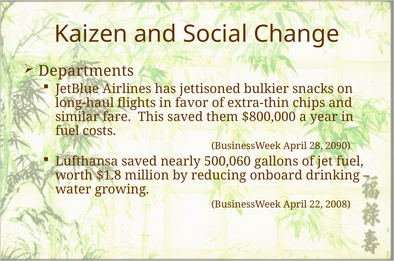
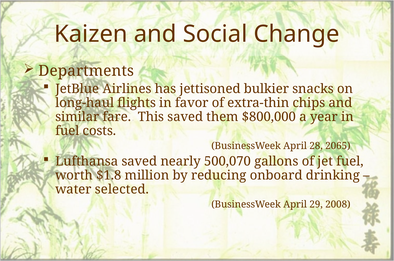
2090: 2090 -> 2065 (338, 146)
500,060: 500,060 -> 500,070 (228, 162)
growing: growing -> selected (122, 190)
22: 22 -> 29 (316, 205)
